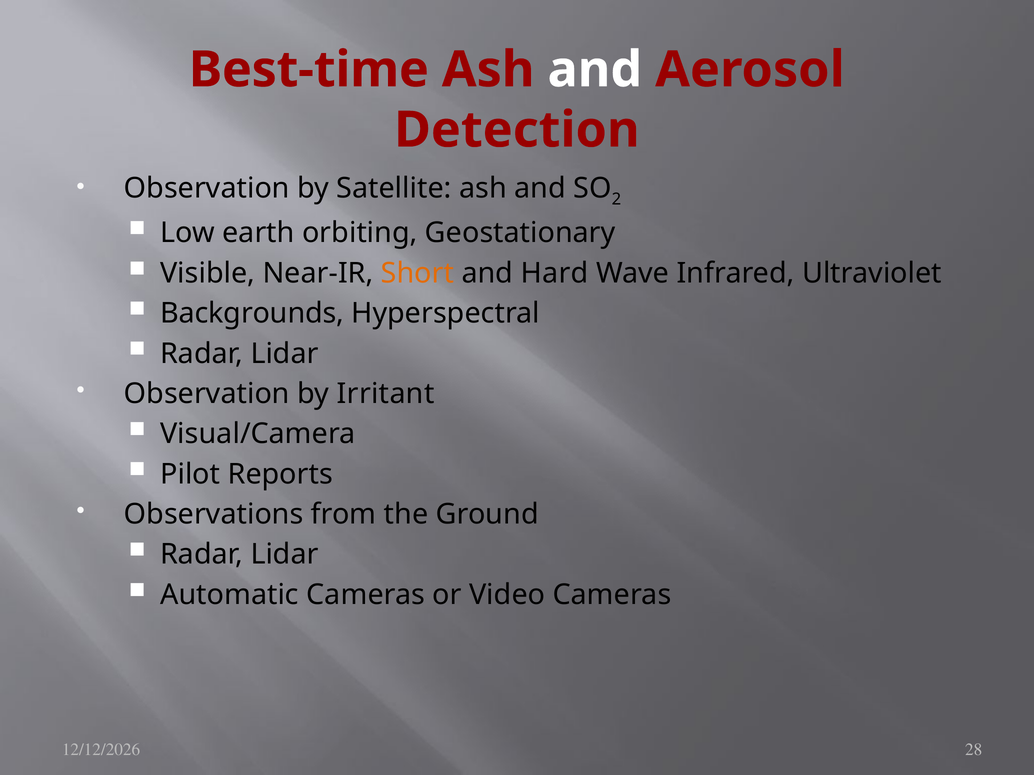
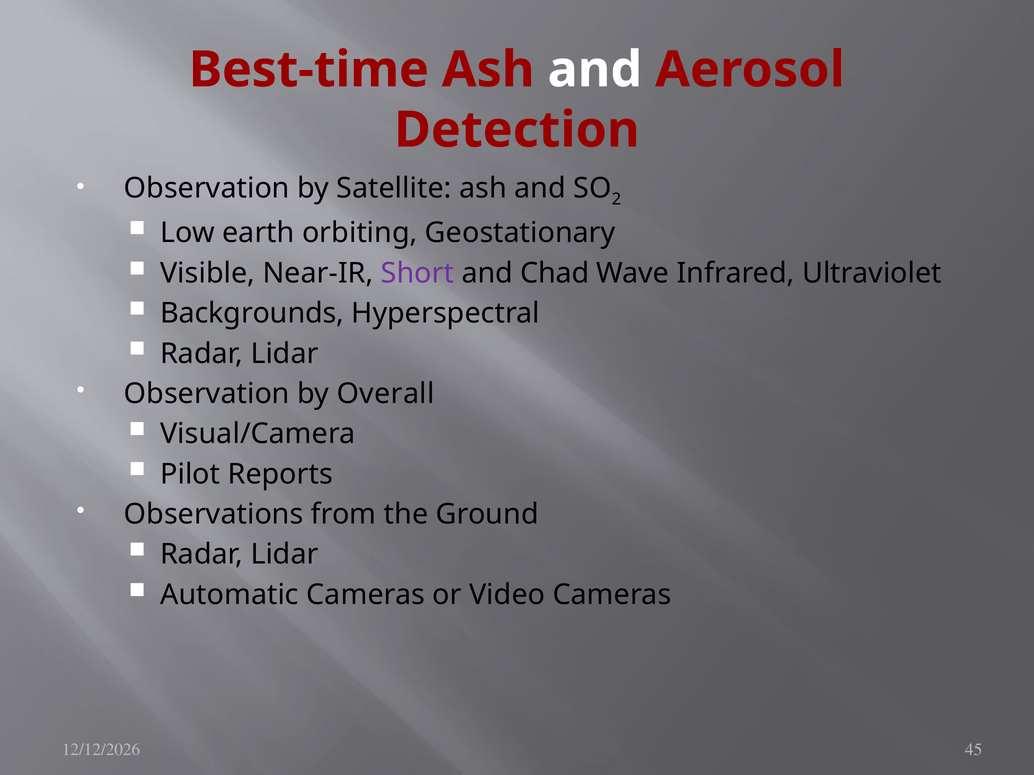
Short colour: orange -> purple (417, 273)
Hard: Hard -> Chad (555, 273)
Irritant: Irritant -> Overall (386, 394)
28: 28 -> 45 (974, 750)
